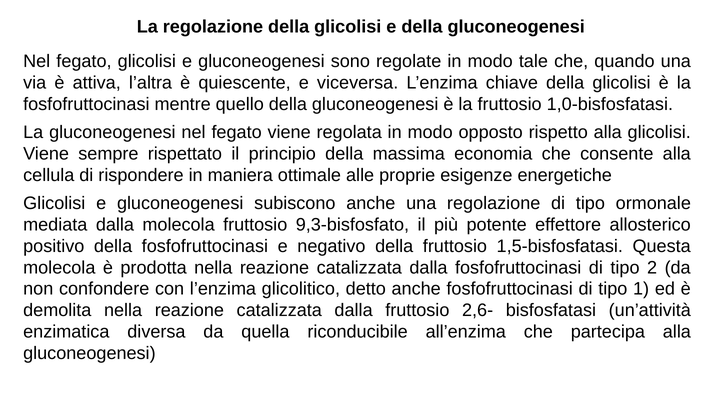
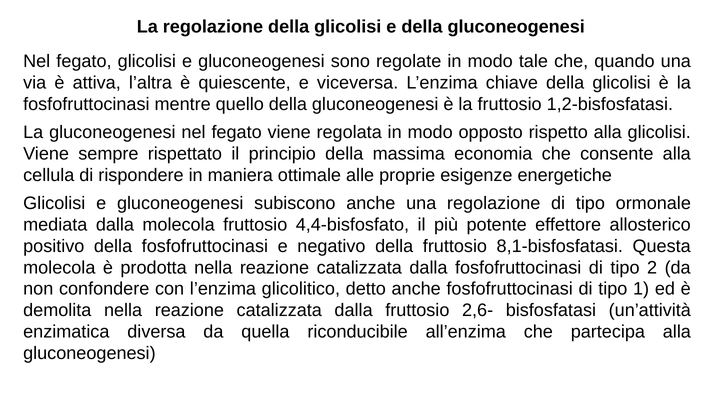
1,0-bisfosfatasi: 1,0-bisfosfatasi -> 1,2-bisfosfatasi (610, 104)
9,3-bisfosfato: 9,3-bisfosfato -> 4,4-bisfosfato (352, 225)
1,5-bisfosfatasi: 1,5-bisfosfatasi -> 8,1-bisfosfatasi (560, 246)
